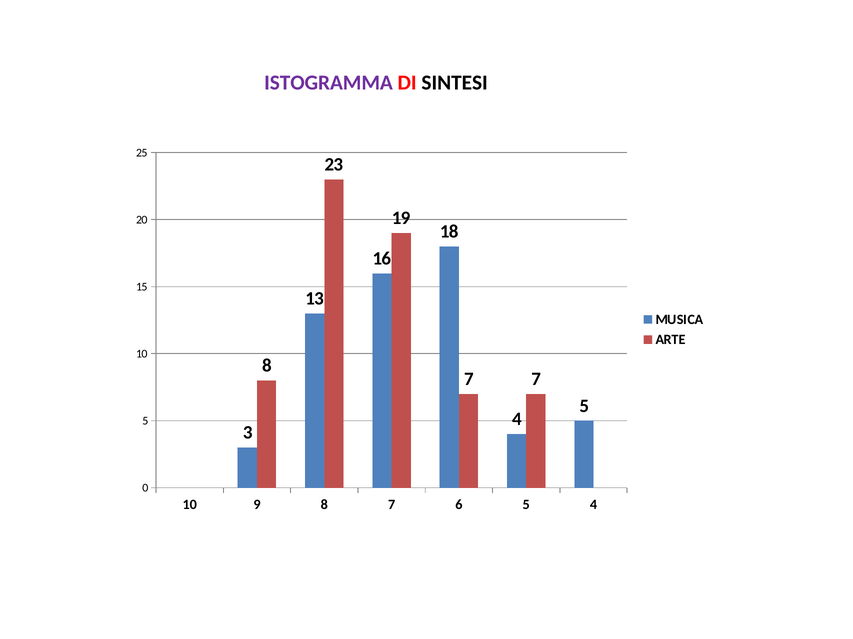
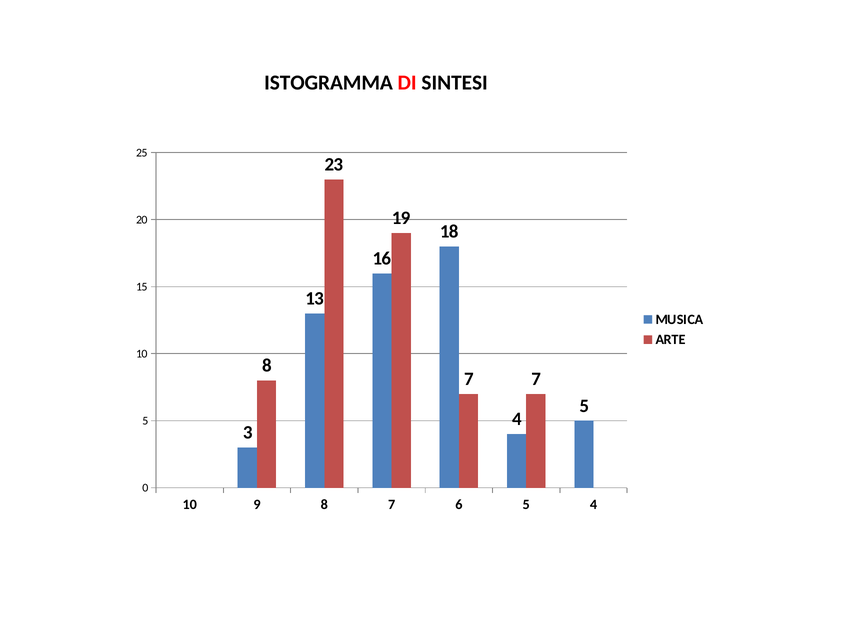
ISTOGRAMMA colour: purple -> black (329, 83)
